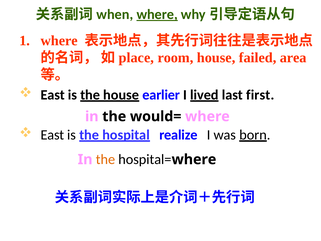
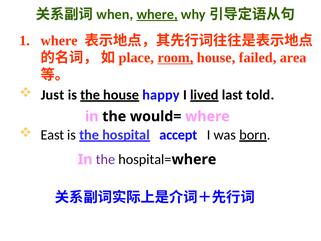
room underline: none -> present (175, 58)
East: East -> Just (53, 95)
earlier: earlier -> happy (161, 95)
first: first -> told (260, 95)
realize: realize -> accept (178, 135)
the colour: orange -> purple (105, 159)
